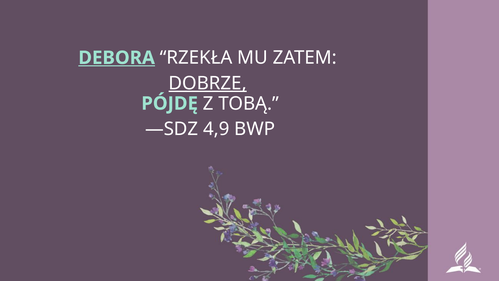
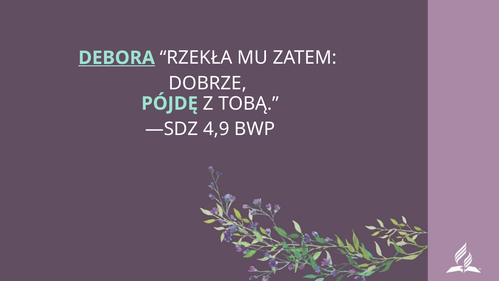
DOBRZE underline: present -> none (208, 83)
